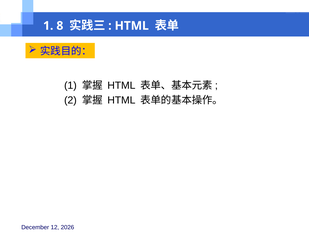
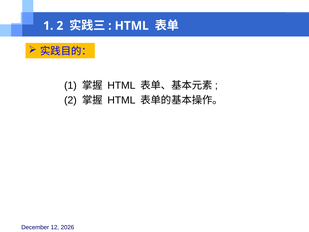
1 8: 8 -> 2 (60, 26)
